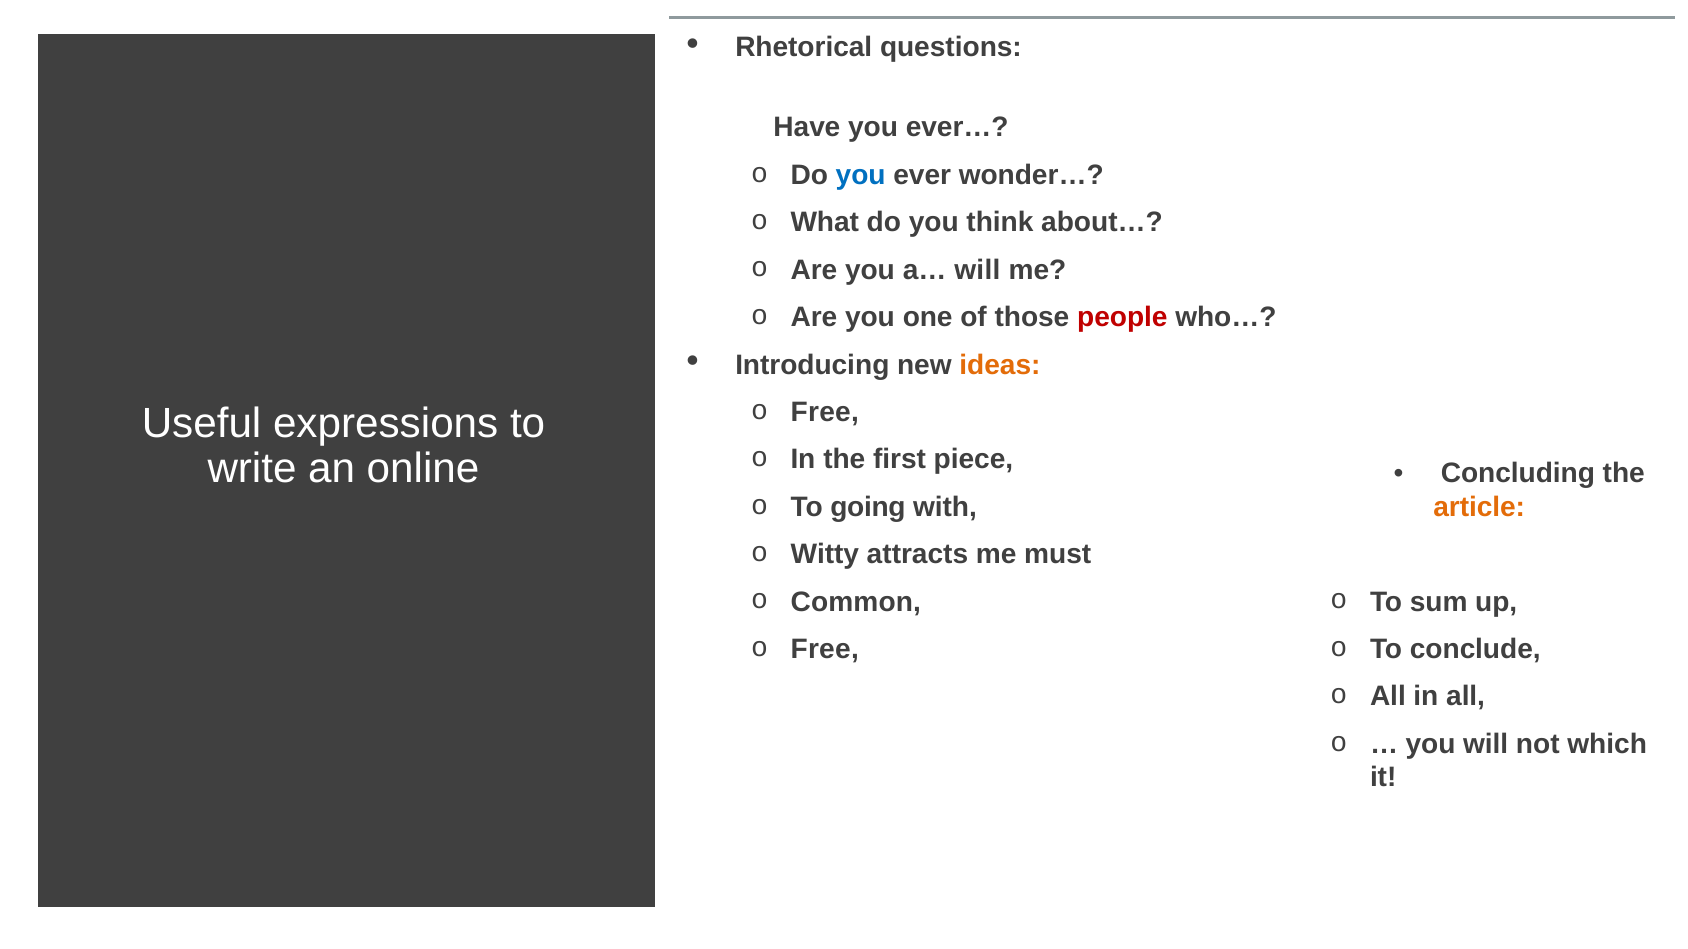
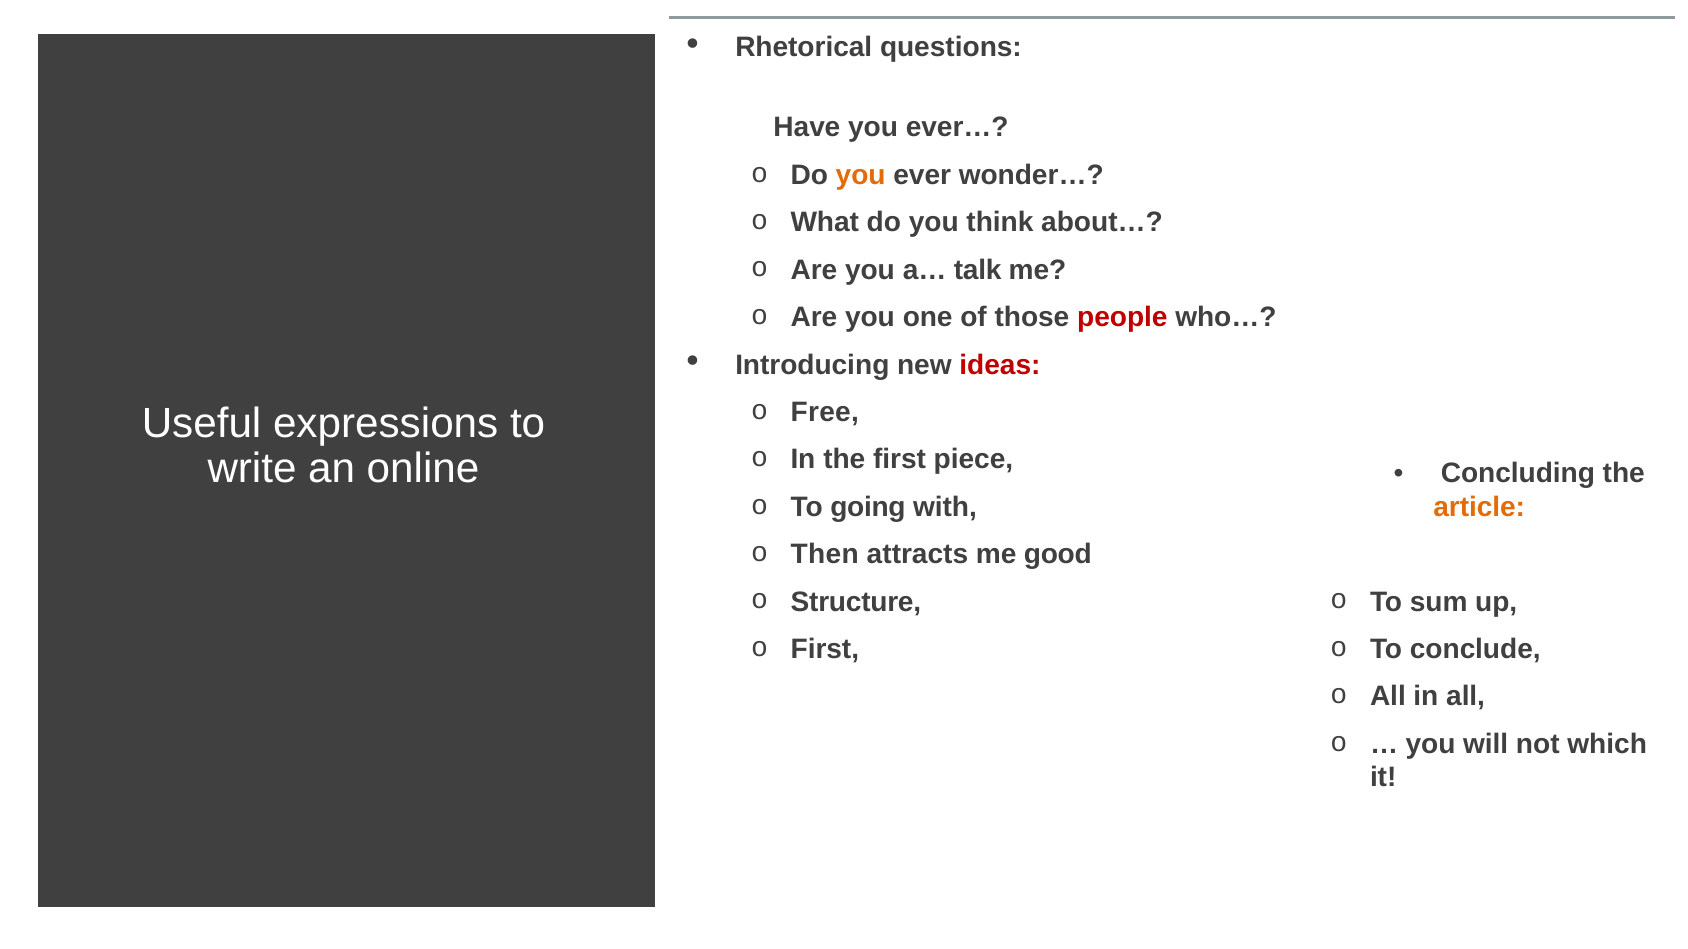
you colour: blue -> orange (861, 175)
a… will: will -> talk (978, 270)
ideas colour: orange -> red (1000, 365)
Witty: Witty -> Then (825, 555)
must: must -> good (1058, 555)
Common: Common -> Structure (856, 602)
Free: Free -> First (825, 650)
